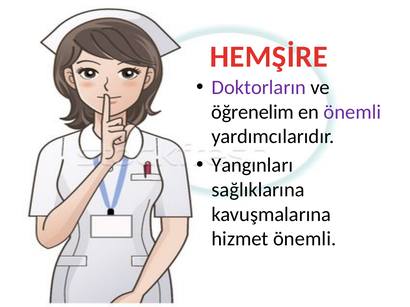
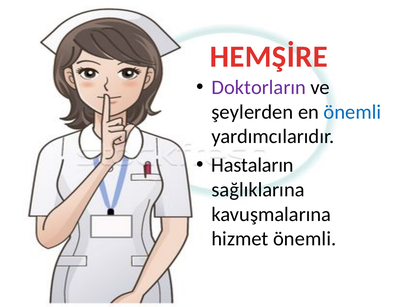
öğrenelim: öğrenelim -> şeylerden (252, 112)
önemli colour: purple -> blue (352, 112)
Yangınları: Yangınları -> Hastaların (252, 165)
